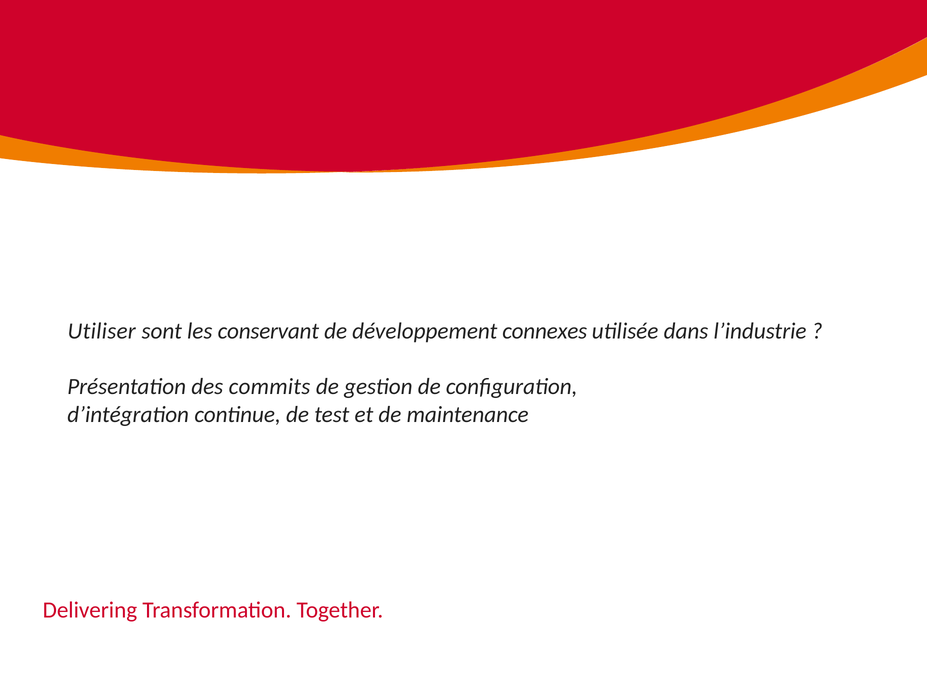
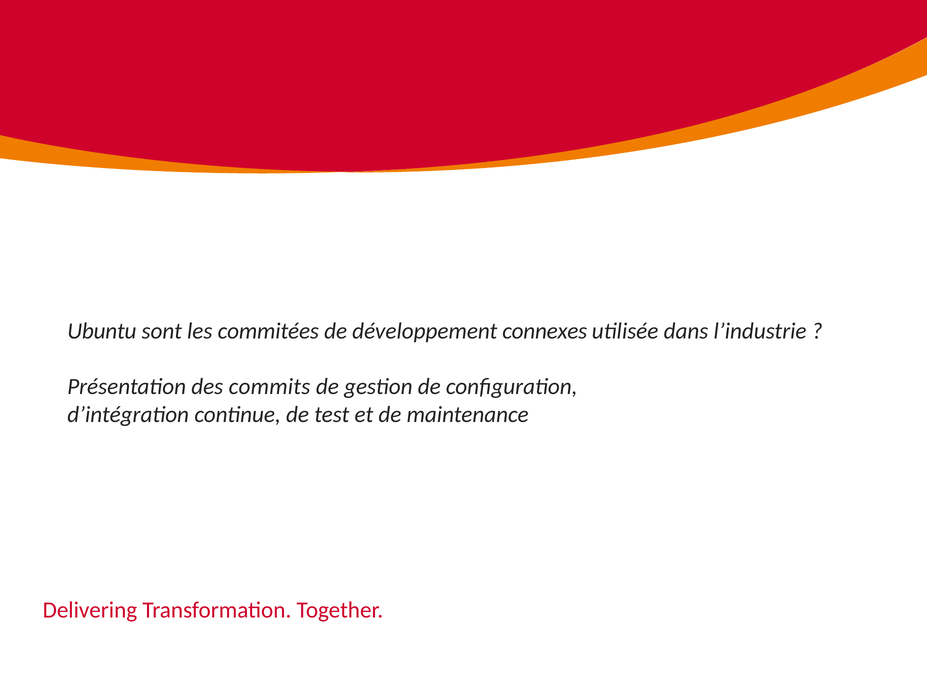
Utiliser: Utiliser -> Ubuntu (102, 331)
conservant: conservant -> commitées (268, 331)
